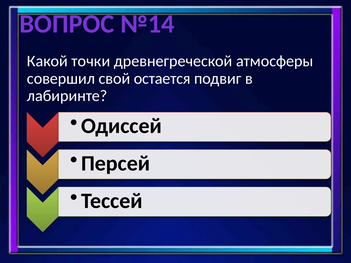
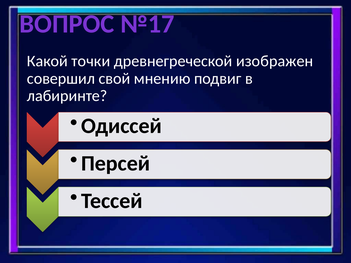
№14: №14 -> №17 (147, 24)
атмосферы: атмосферы -> изображен (275, 61)
остается: остается -> мнению (162, 79)
